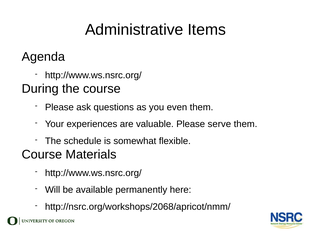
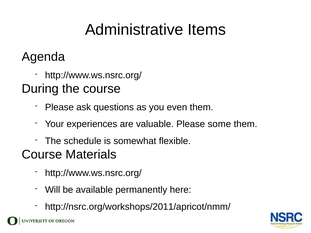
serve: serve -> some (219, 124)
http://nsrc.org/workshops/2068/apricot/nmm/: http://nsrc.org/workshops/2068/apricot/nmm/ -> http://nsrc.org/workshops/2011/apricot/nmm/ (138, 207)
